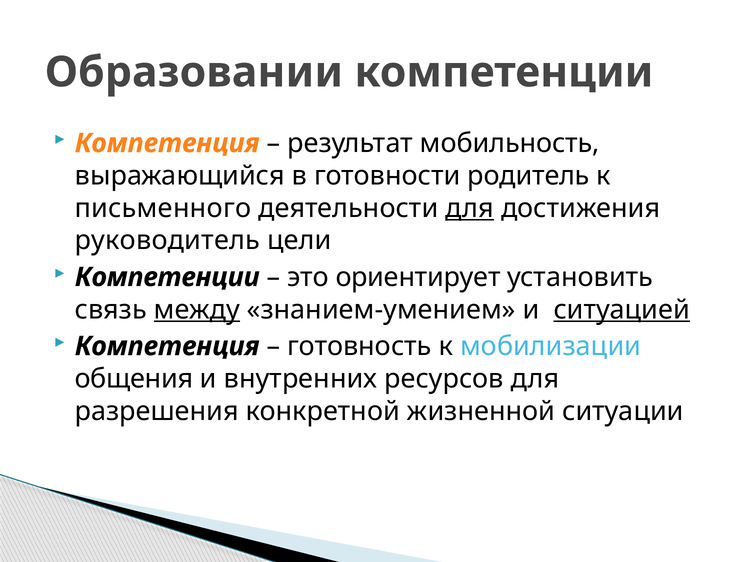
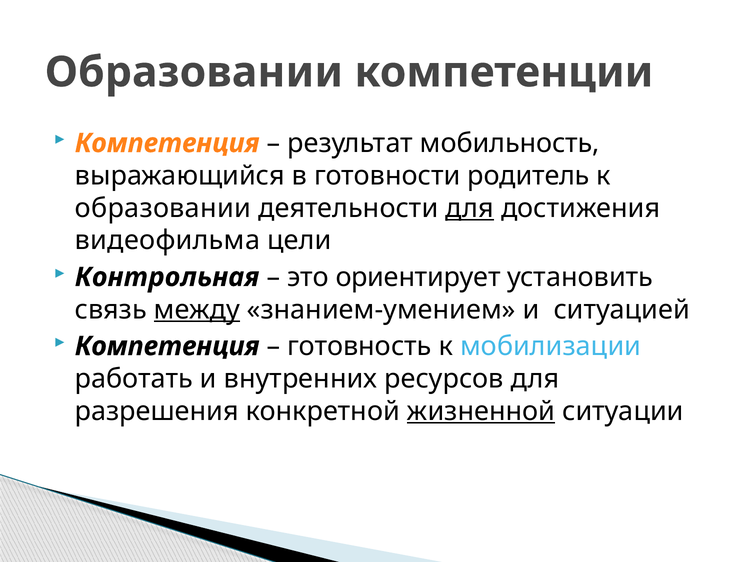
письменного: письменного -> образовании (163, 208)
руководитель: руководитель -> видеофильма (167, 240)
Компетенции: Компетенции -> Контрольная (167, 277)
ситуацией underline: present -> none (622, 309)
общения: общения -> работать (134, 379)
жизненной underline: none -> present (481, 411)
